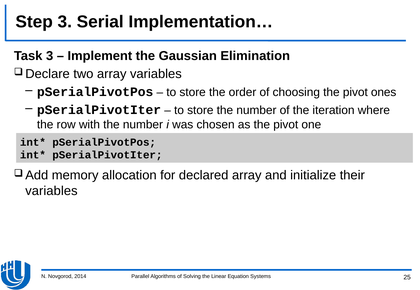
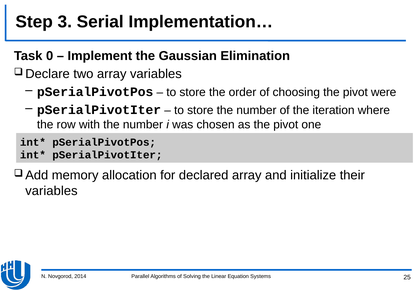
Task 3: 3 -> 0 (50, 56)
ones: ones -> were (384, 93)
